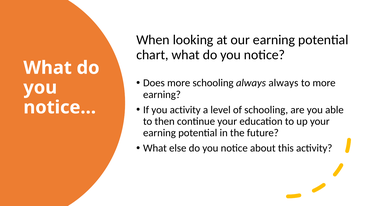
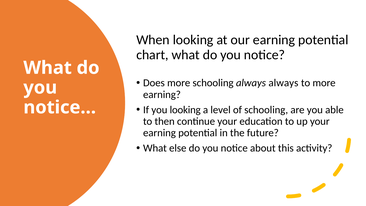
you activity: activity -> looking (185, 110)
